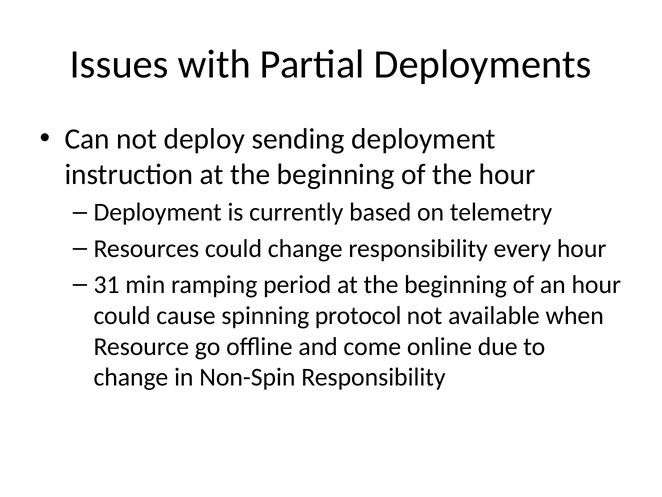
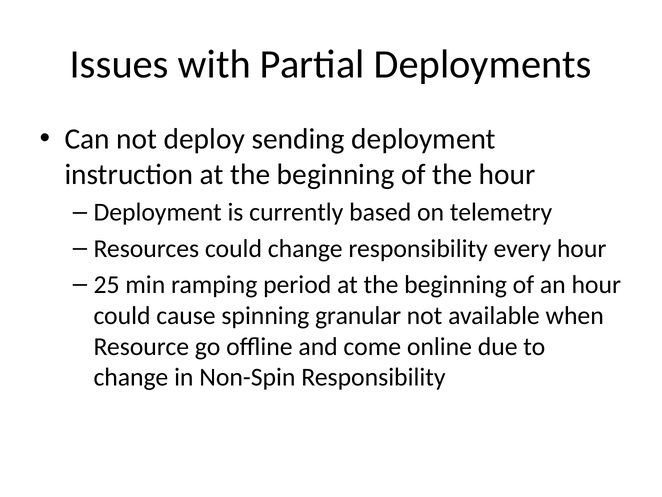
31: 31 -> 25 (107, 284)
protocol: protocol -> granular (358, 315)
